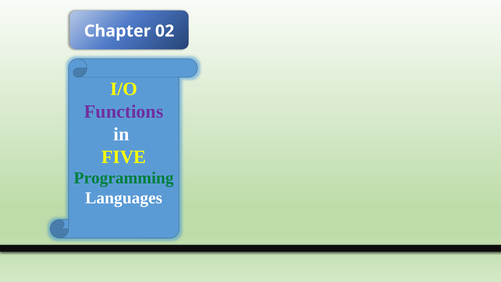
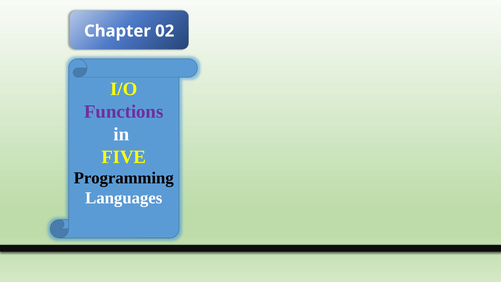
Programming colour: green -> black (124, 178)
